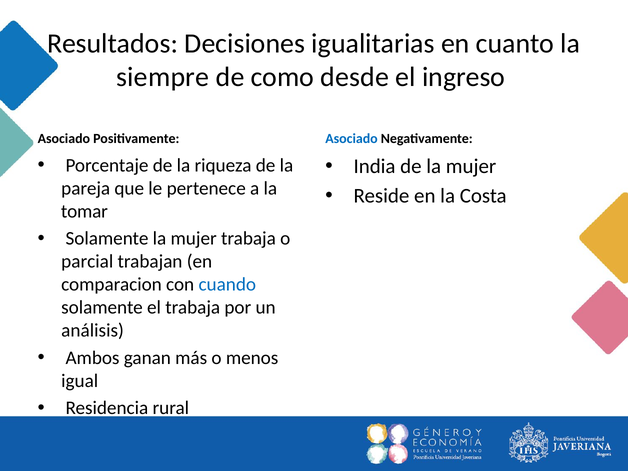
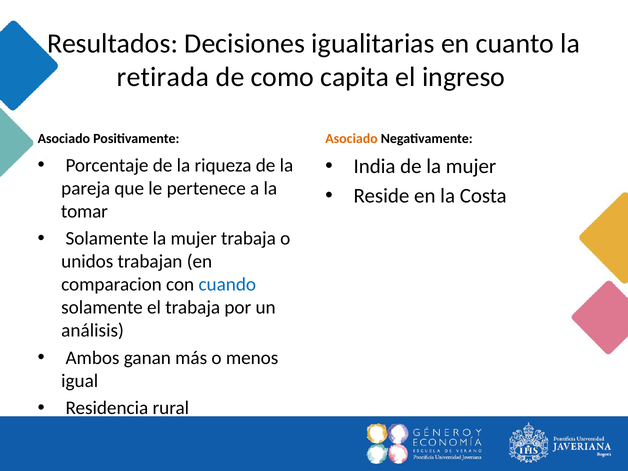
siempre: siempre -> retirada (163, 77)
desde: desde -> capita (355, 77)
Asociado colour: blue -> orange (352, 139)
parcial: parcial -> unidos (87, 262)
